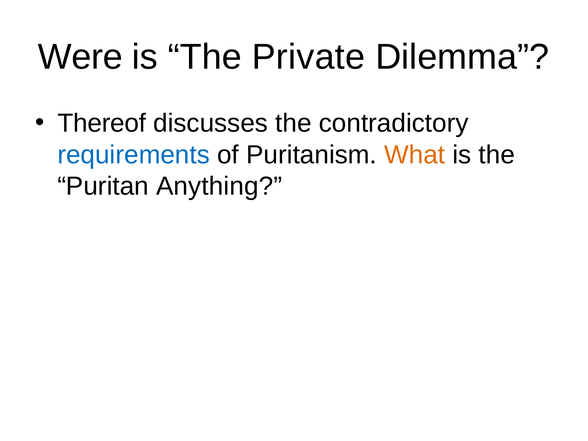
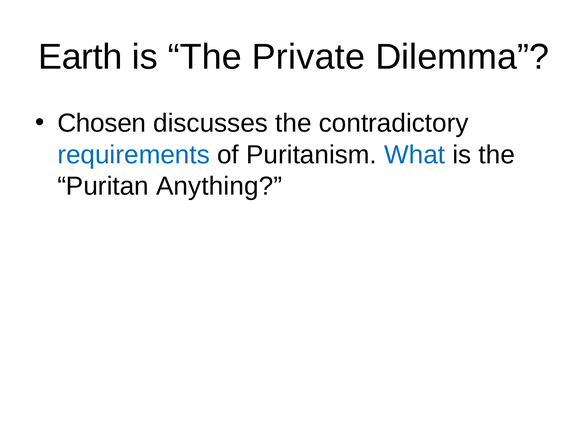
Were: Were -> Earth (80, 57)
Thereof: Thereof -> Chosen (102, 123)
What colour: orange -> blue (415, 155)
